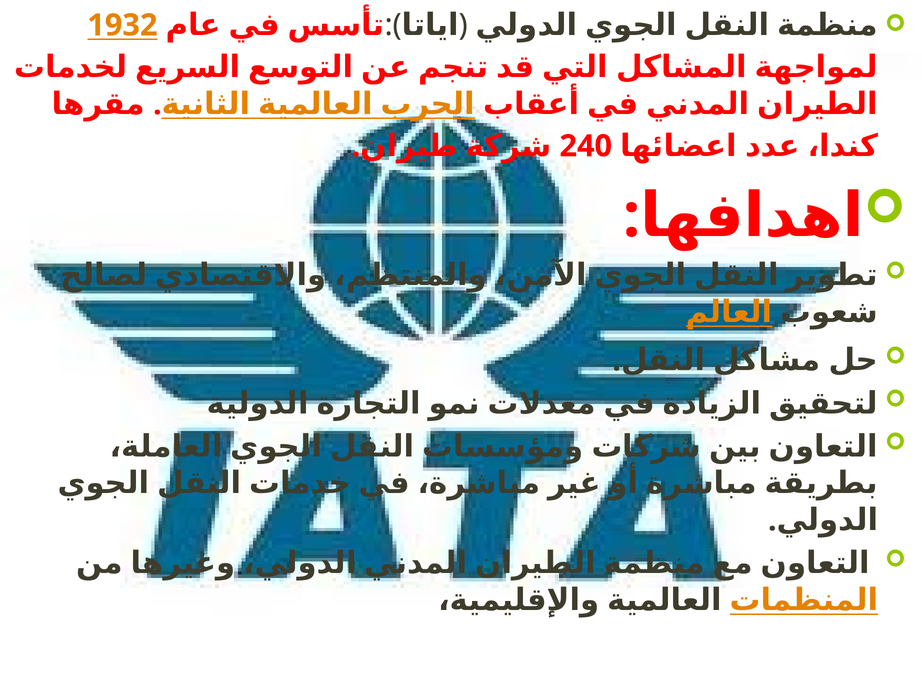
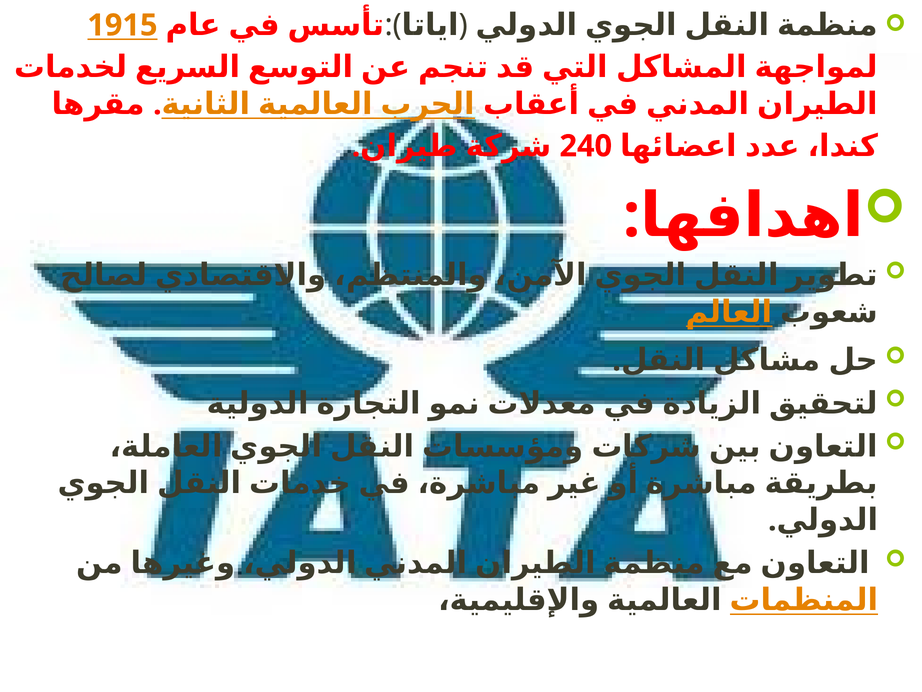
1932: 1932 -> 1915 (122, 25)
